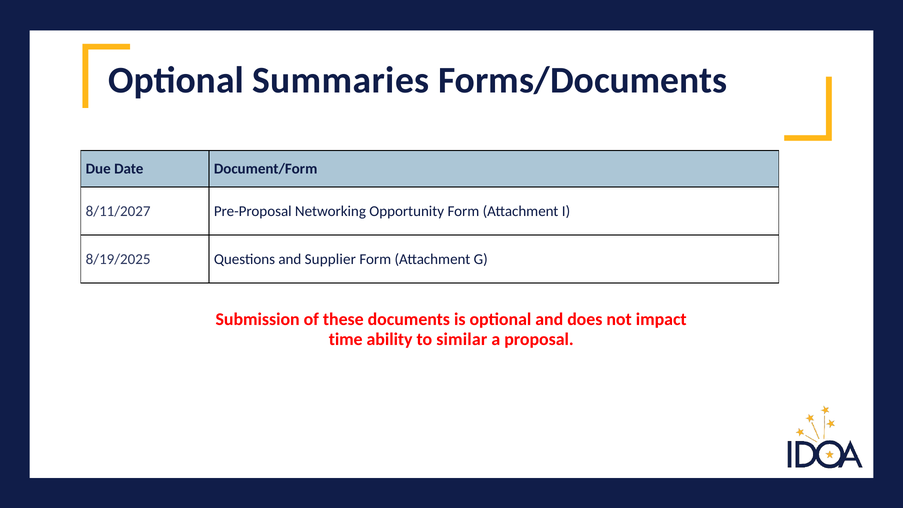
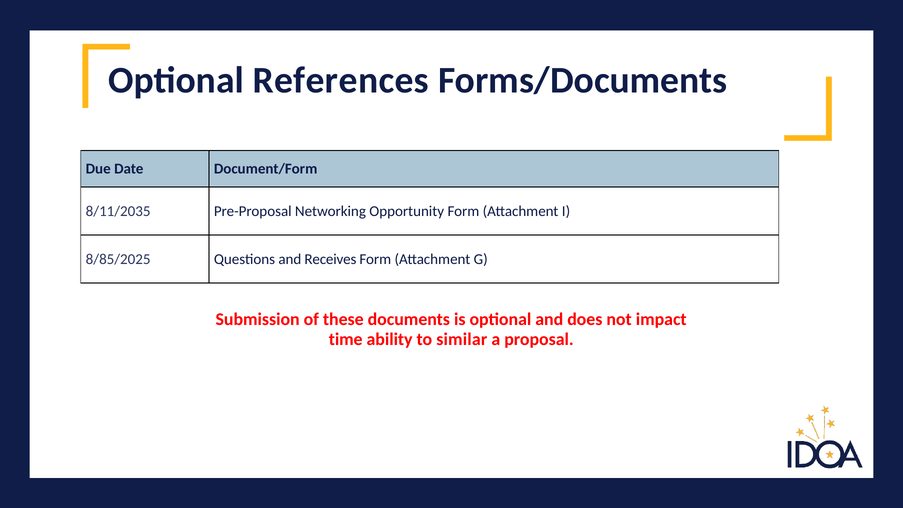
Summaries: Summaries -> References (341, 80)
8/11/2027: 8/11/2027 -> 8/11/2035 (118, 211)
8/19/2025: 8/19/2025 -> 8/85/2025 (118, 259)
Supplier: Supplier -> Receives (330, 259)
